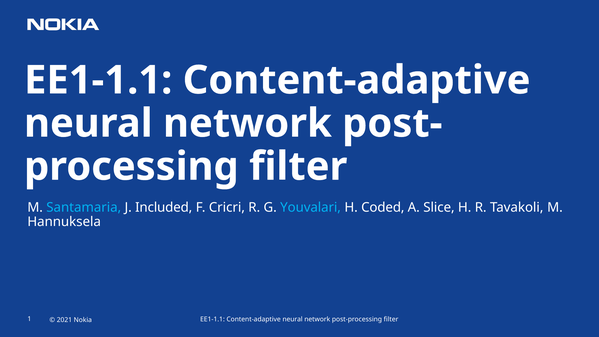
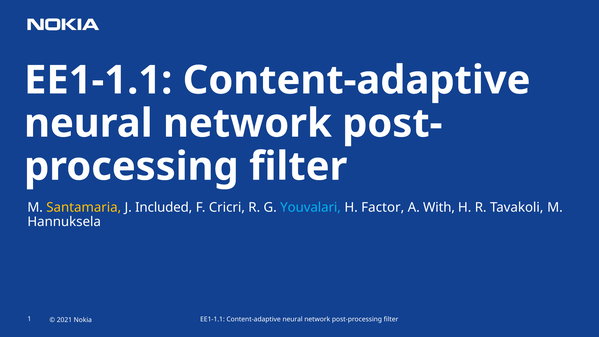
Santamaria colour: light blue -> yellow (84, 208)
Coded: Coded -> Factor (383, 208)
Slice: Slice -> With (439, 208)
